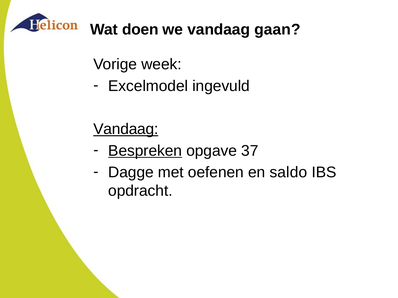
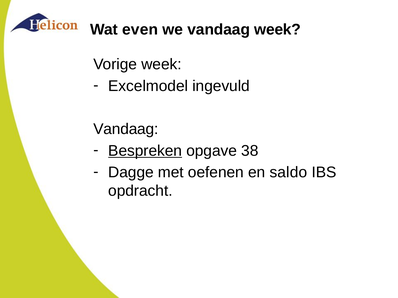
doen: doen -> even (140, 30)
vandaag gaan: gaan -> week (278, 30)
Vandaag underline: present -> none (126, 129)
37: 37 -> 38 (250, 151)
